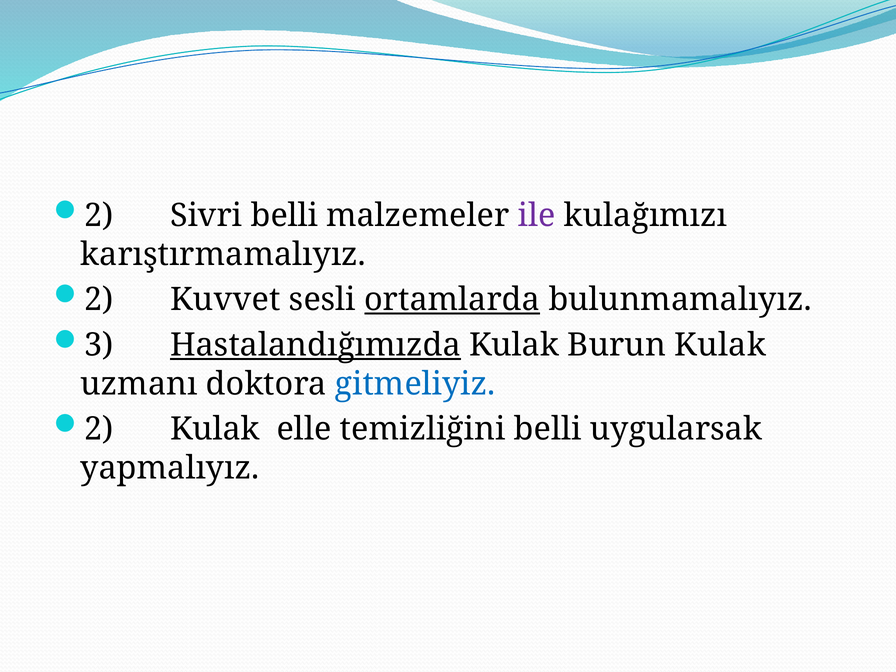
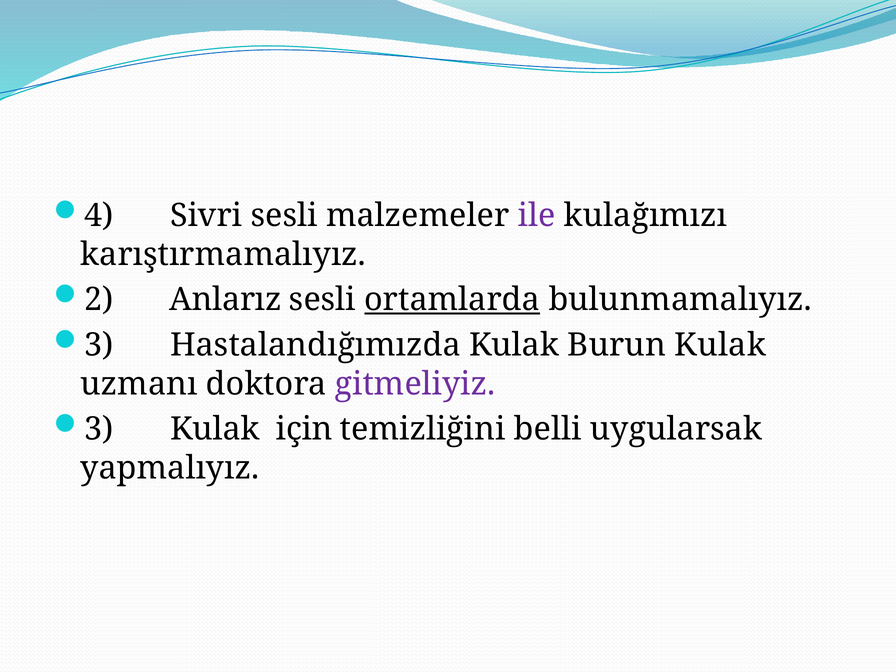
2: 2 -> 4 (99, 216)
Sivri belli: belli -> sesli (284, 216)
Kuvvet: Kuvvet -> Anlarız (226, 300)
Hastalandığımızda underline: present -> none (315, 345)
gitmeliyiz colour: blue -> purple (415, 384)
2: 2 -> 3 (99, 429)
elle: elle -> için (304, 429)
